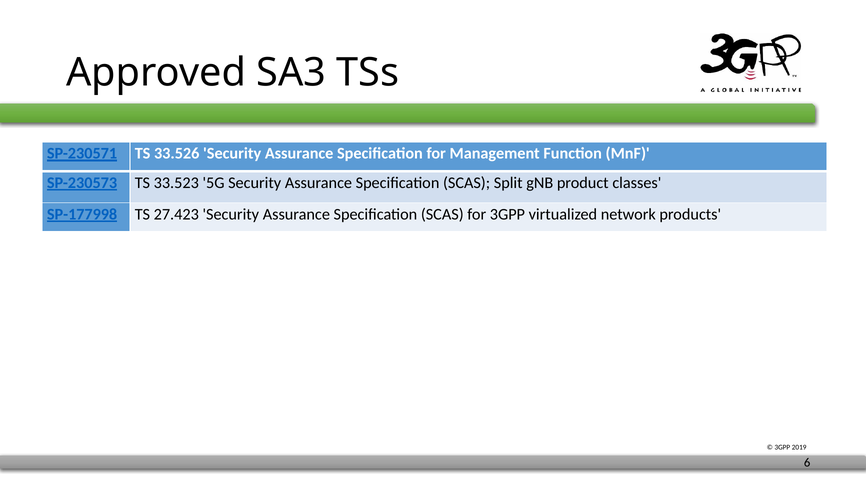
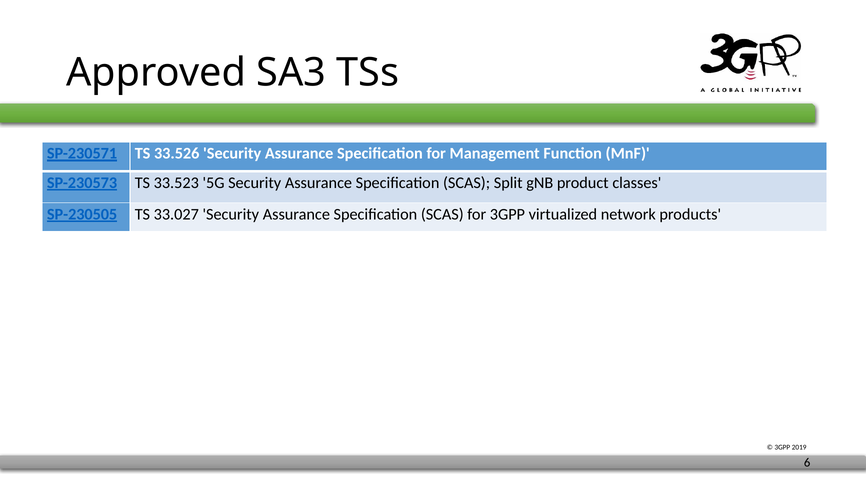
SP-177998: SP-177998 -> SP-230505 (82, 214)
27.423: 27.423 -> 33.027 (176, 214)
